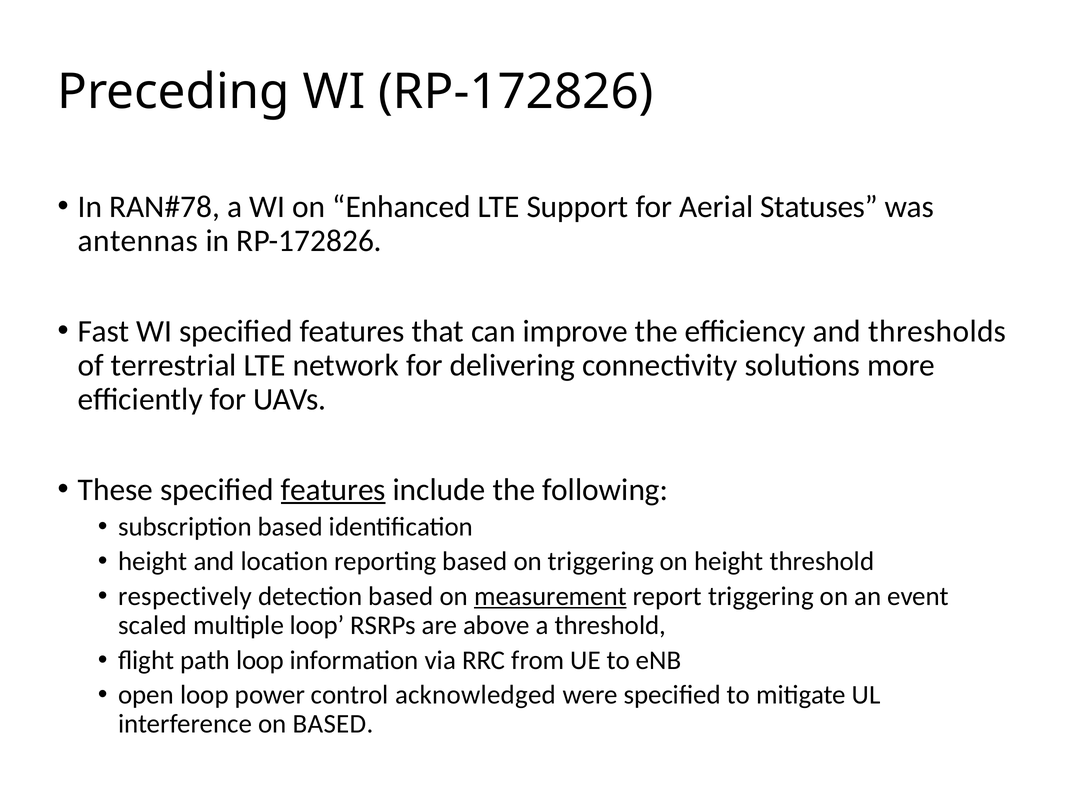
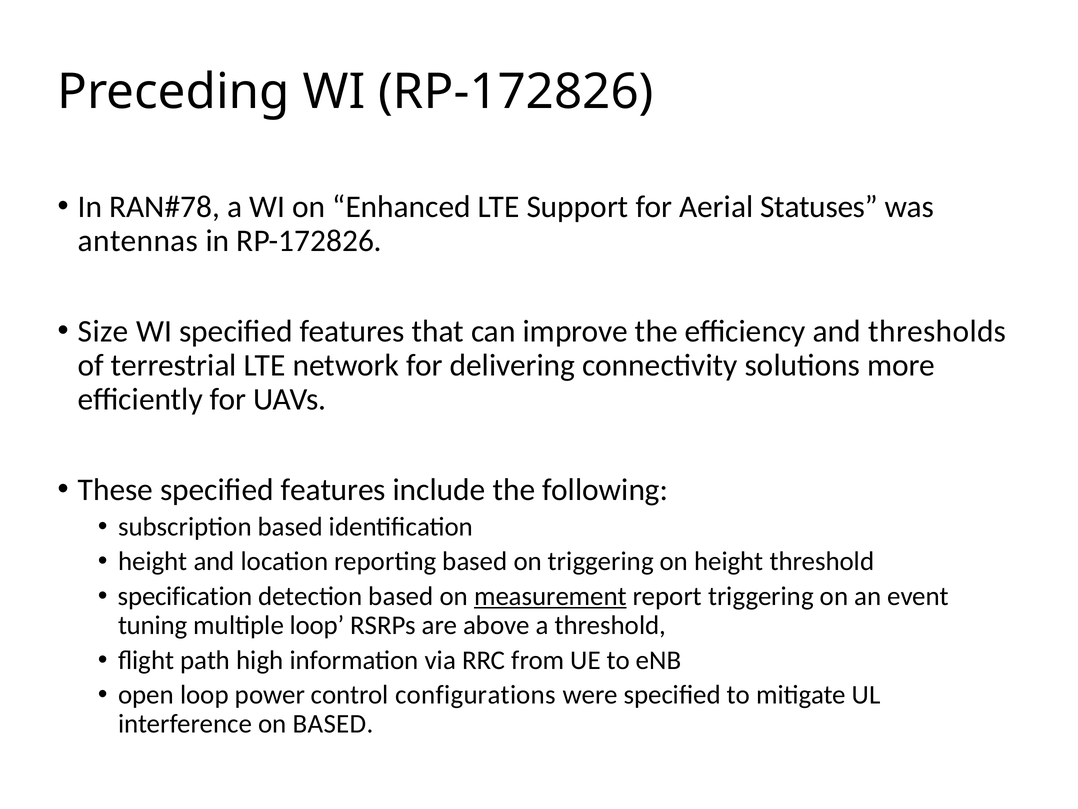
Fast: Fast -> Size (103, 331)
features underline: present -> none (333, 489)
respectively: respectively -> specification (185, 596)
scaled: scaled -> tuning (153, 625)
path loop: loop -> high (260, 660)
acknowledged: acknowledged -> configurations (476, 694)
